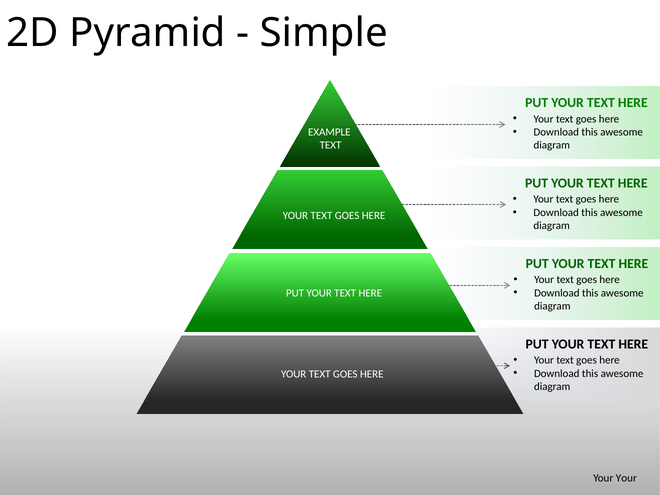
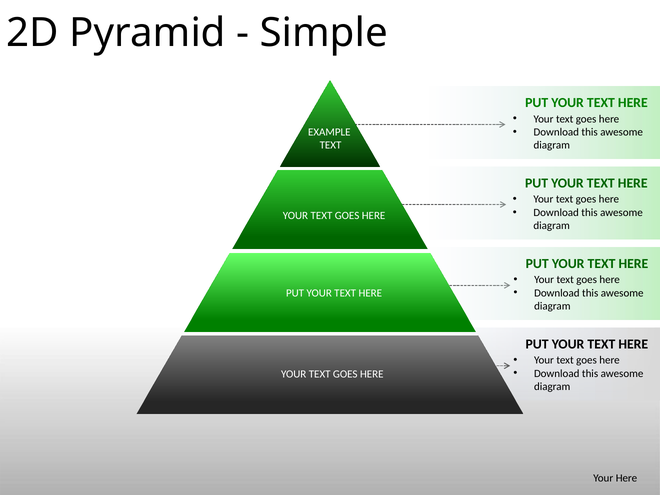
Your Your: Your -> Here (626, 478)
